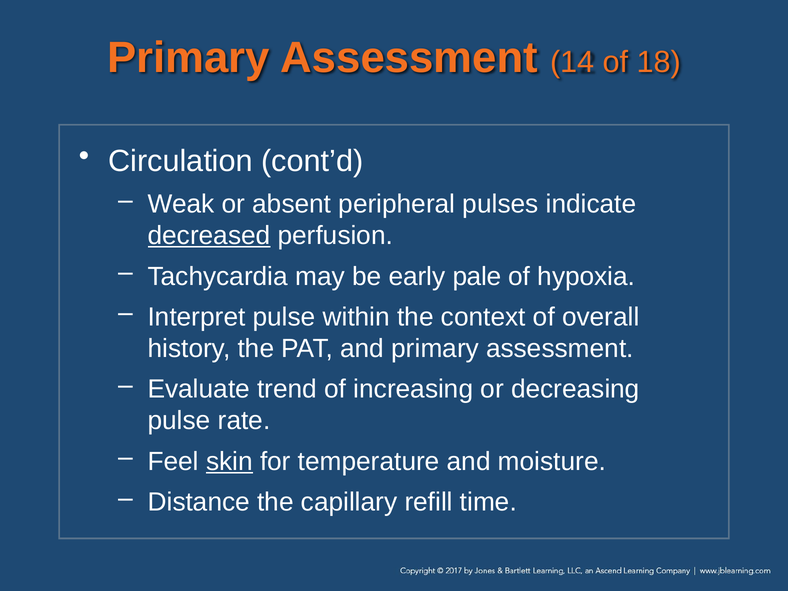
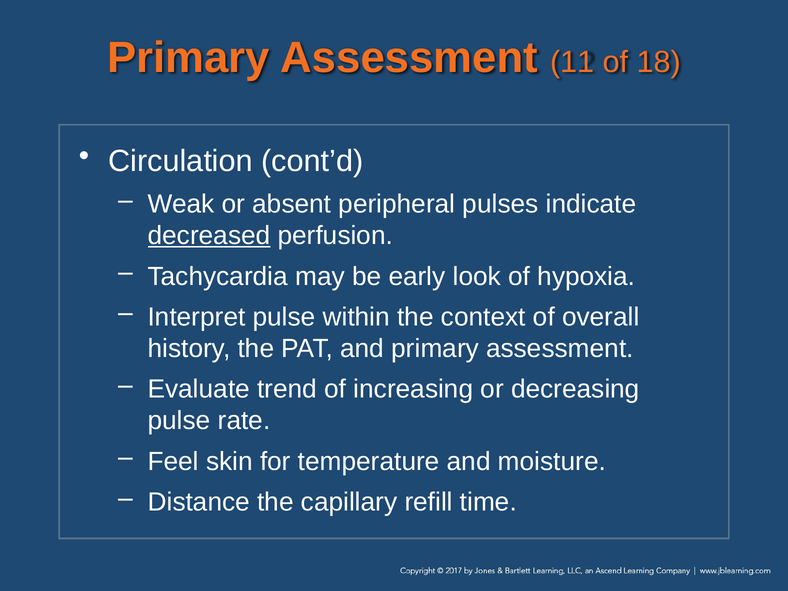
14: 14 -> 11 (572, 62)
pale: pale -> look (477, 276)
skin underline: present -> none (229, 461)
